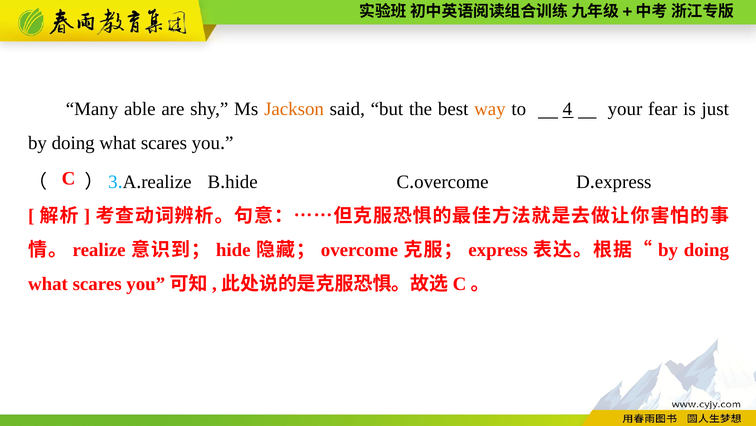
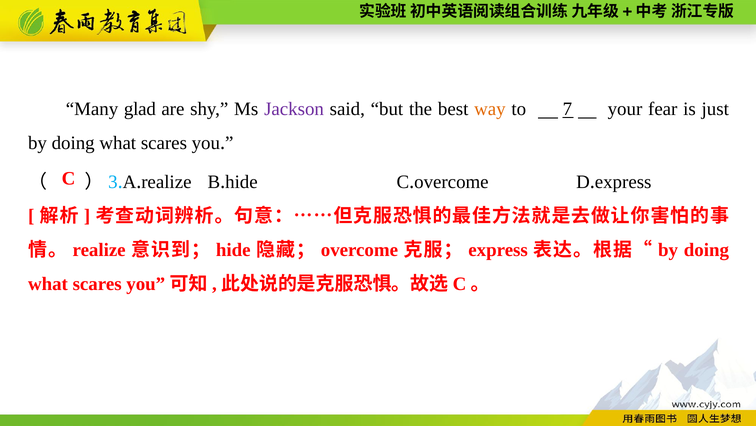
able: able -> glad (140, 109)
Jackson colour: orange -> purple (294, 109)
4: 4 -> 7 (567, 109)
